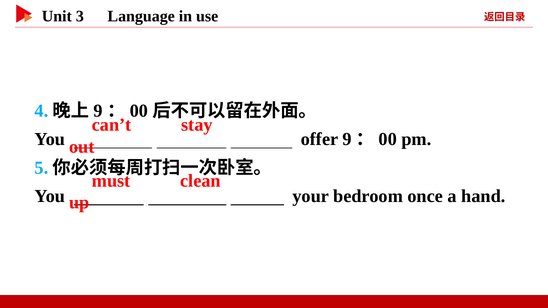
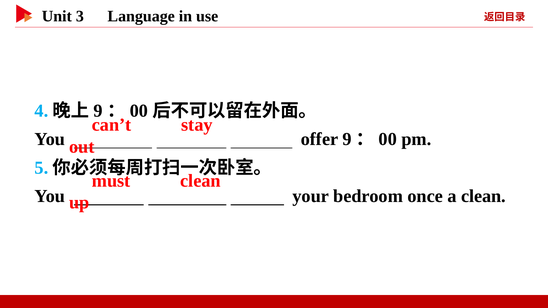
a hand: hand -> clean (483, 196)
